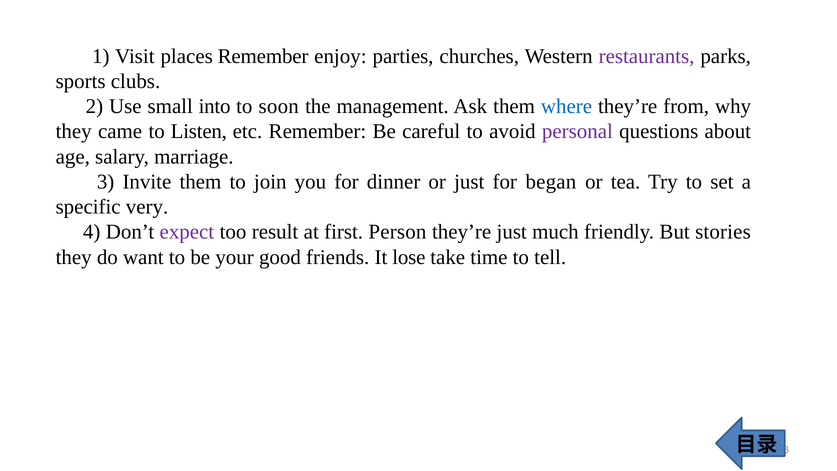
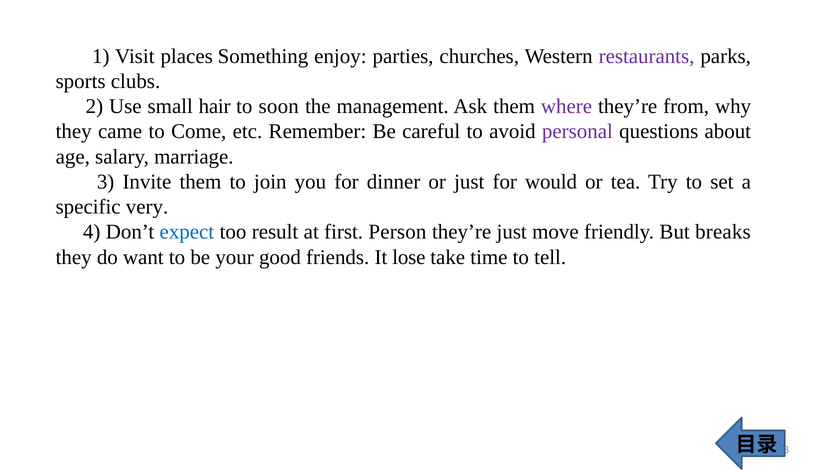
places Remember: Remember -> Something (263, 56)
into: into -> hair (215, 106)
where colour: blue -> purple (566, 106)
Listen: Listen -> Come (199, 132)
began: began -> would (551, 182)
expect colour: purple -> blue (187, 232)
much: much -> move (555, 232)
stories: stories -> breaks (723, 232)
